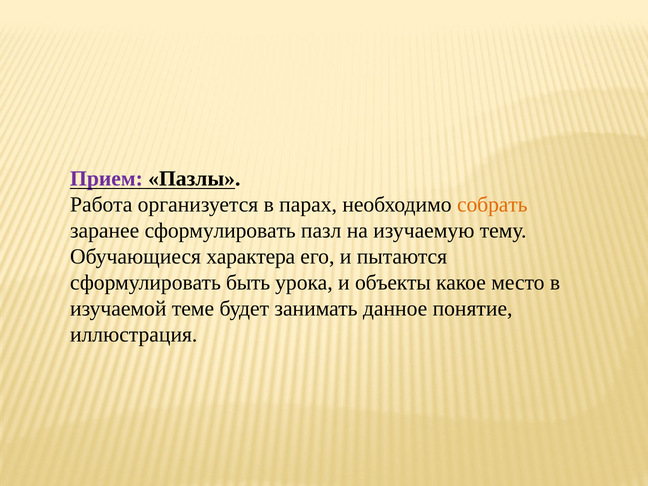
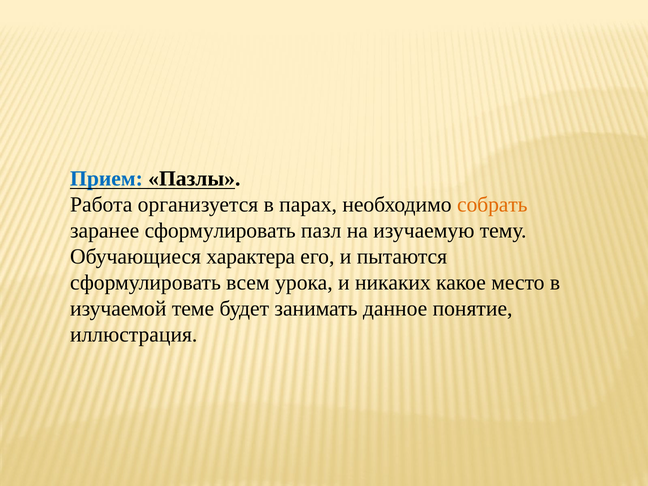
Прием colour: purple -> blue (106, 179)
быть: быть -> всем (248, 283)
объекты: объекты -> никаких (393, 283)
